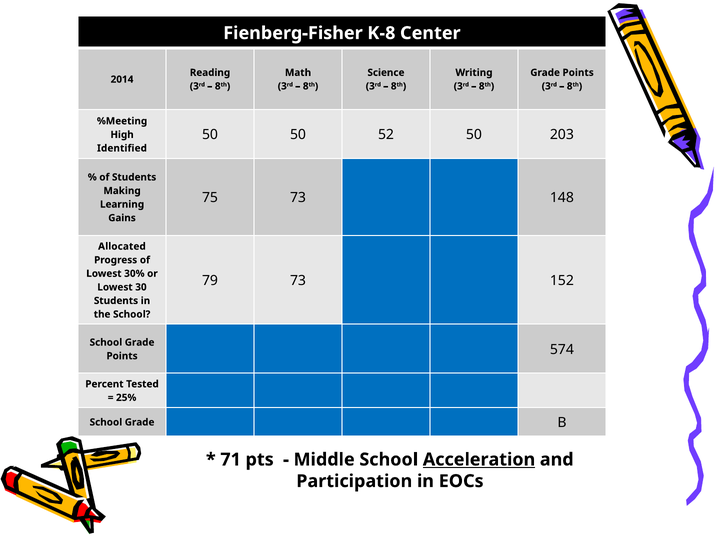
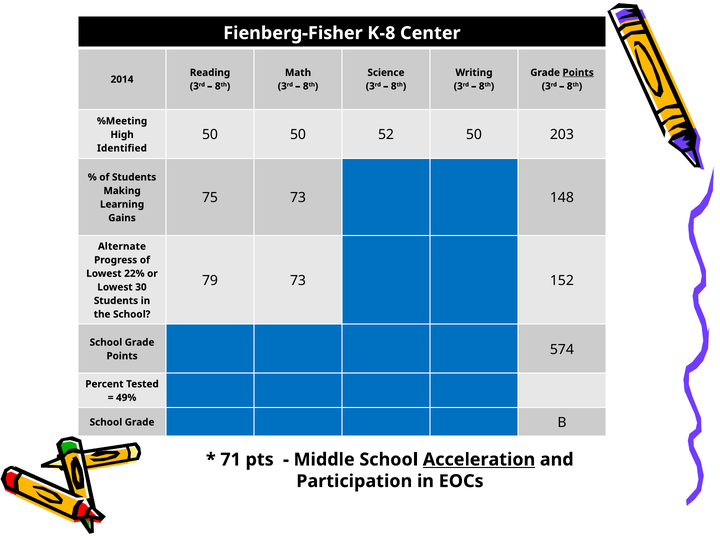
Points underline: none -> present (578, 73)
Allocated: Allocated -> Alternate (122, 246)
30%: 30% -> 22% (134, 274)
25%: 25% -> 49% (126, 398)
